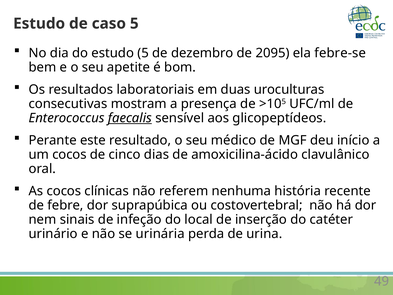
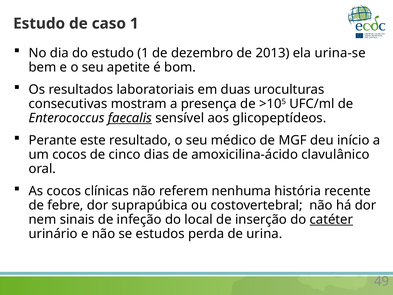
caso 5: 5 -> 1 (134, 24)
estudo 5: 5 -> 1 (143, 53)
2095: 2095 -> 2013 (272, 53)
febre-se: febre-se -> urina-se (340, 53)
catéter underline: none -> present (331, 219)
urinária: urinária -> estudos (160, 234)
